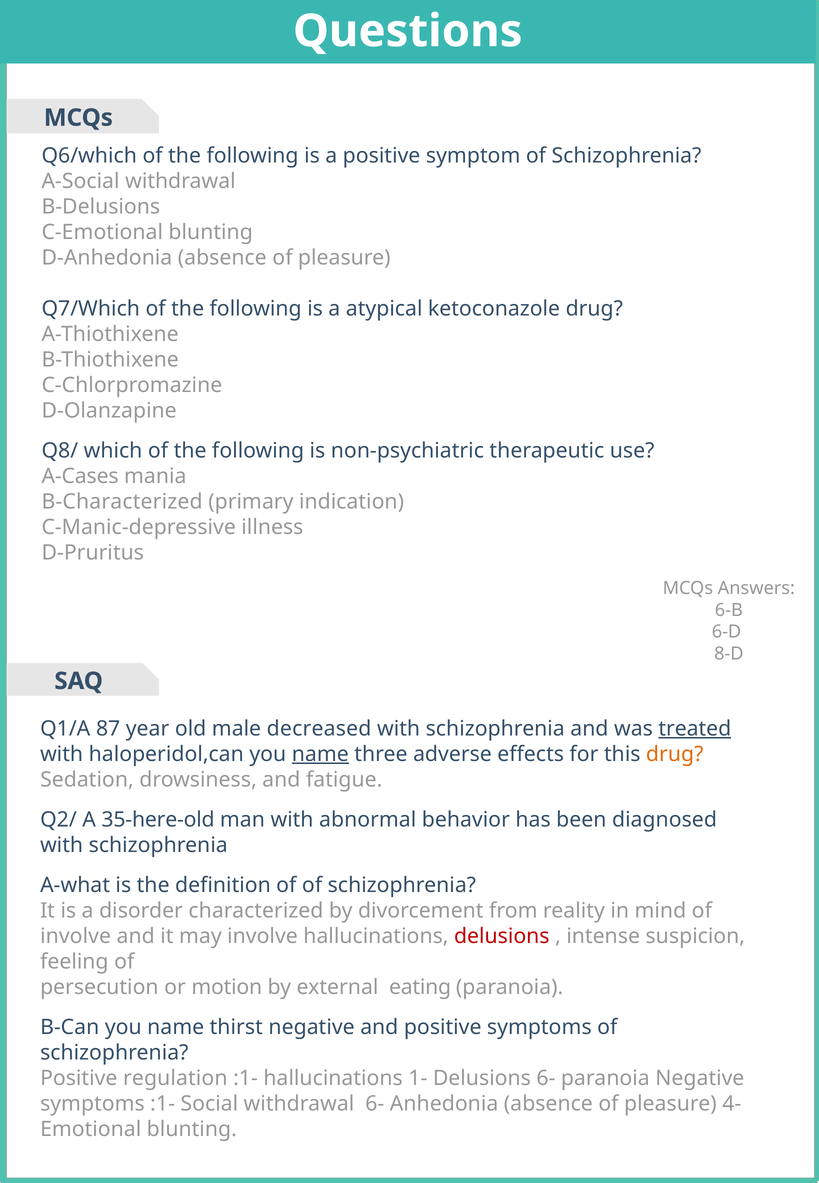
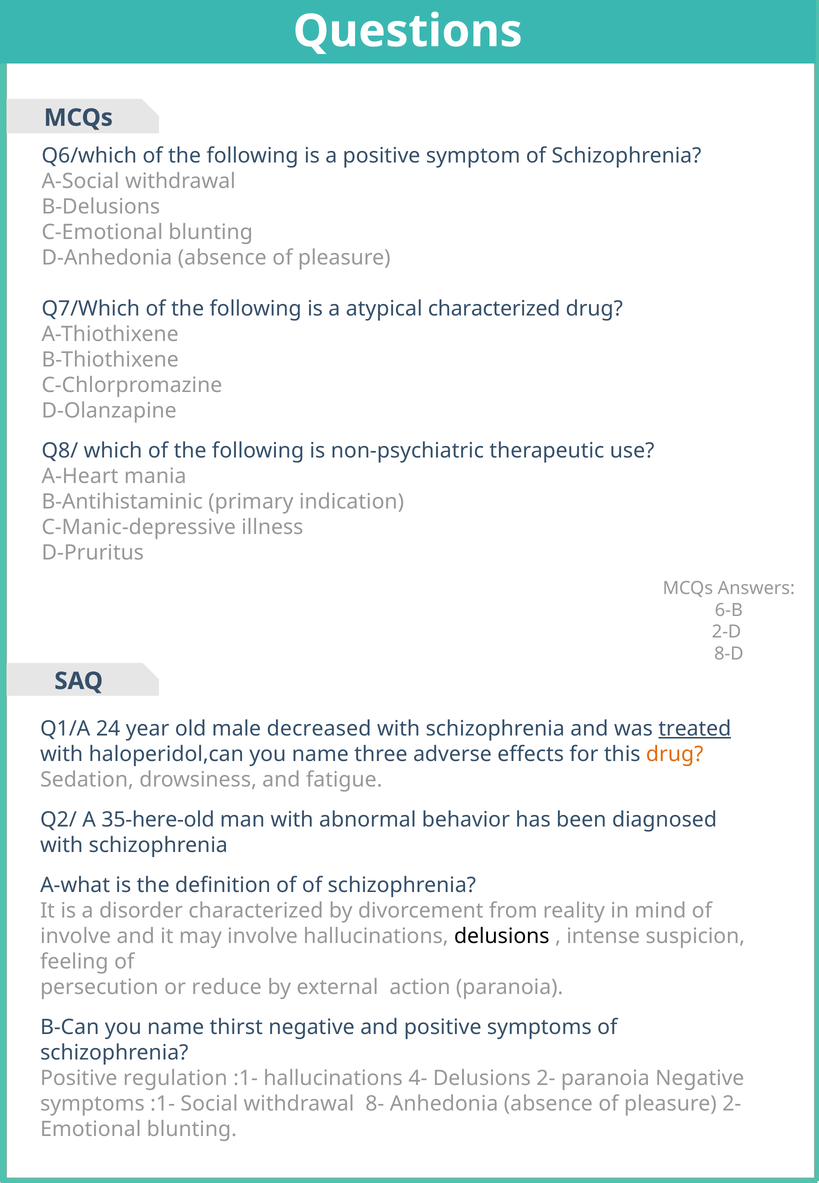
atypical ketoconazole: ketoconazole -> characterized (494, 309)
A-Cases: A-Cases -> A-Heart (80, 476)
B-Characterized: B-Characterized -> B-Antihistaminic (122, 502)
6-D: 6-D -> 2-D (727, 632)
87: 87 -> 24 (108, 729)
name underline: present -> none (320, 754)
delusions colour: red -> black (502, 936)
motion: motion -> reduce (227, 987)
eating: eating -> action (420, 987)
1-: 1- -> 4- (418, 1078)
Delusions 6-: 6- -> 2- (546, 1078)
withdrawal 6-: 6- -> 8- (375, 1104)
pleasure 4-: 4- -> 2- (732, 1104)
